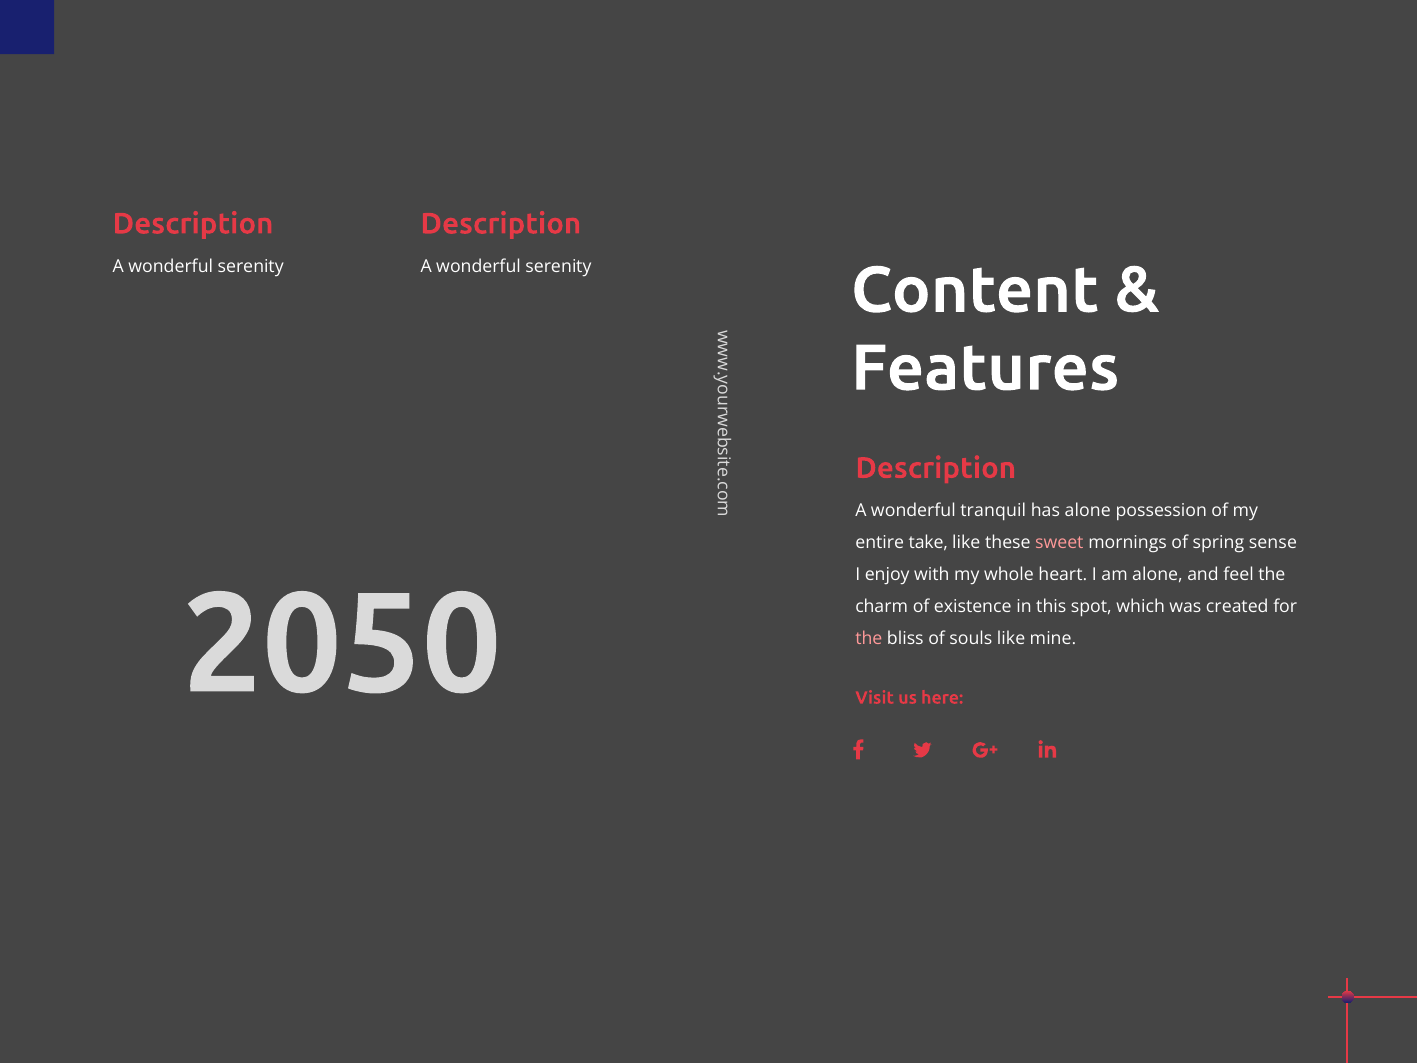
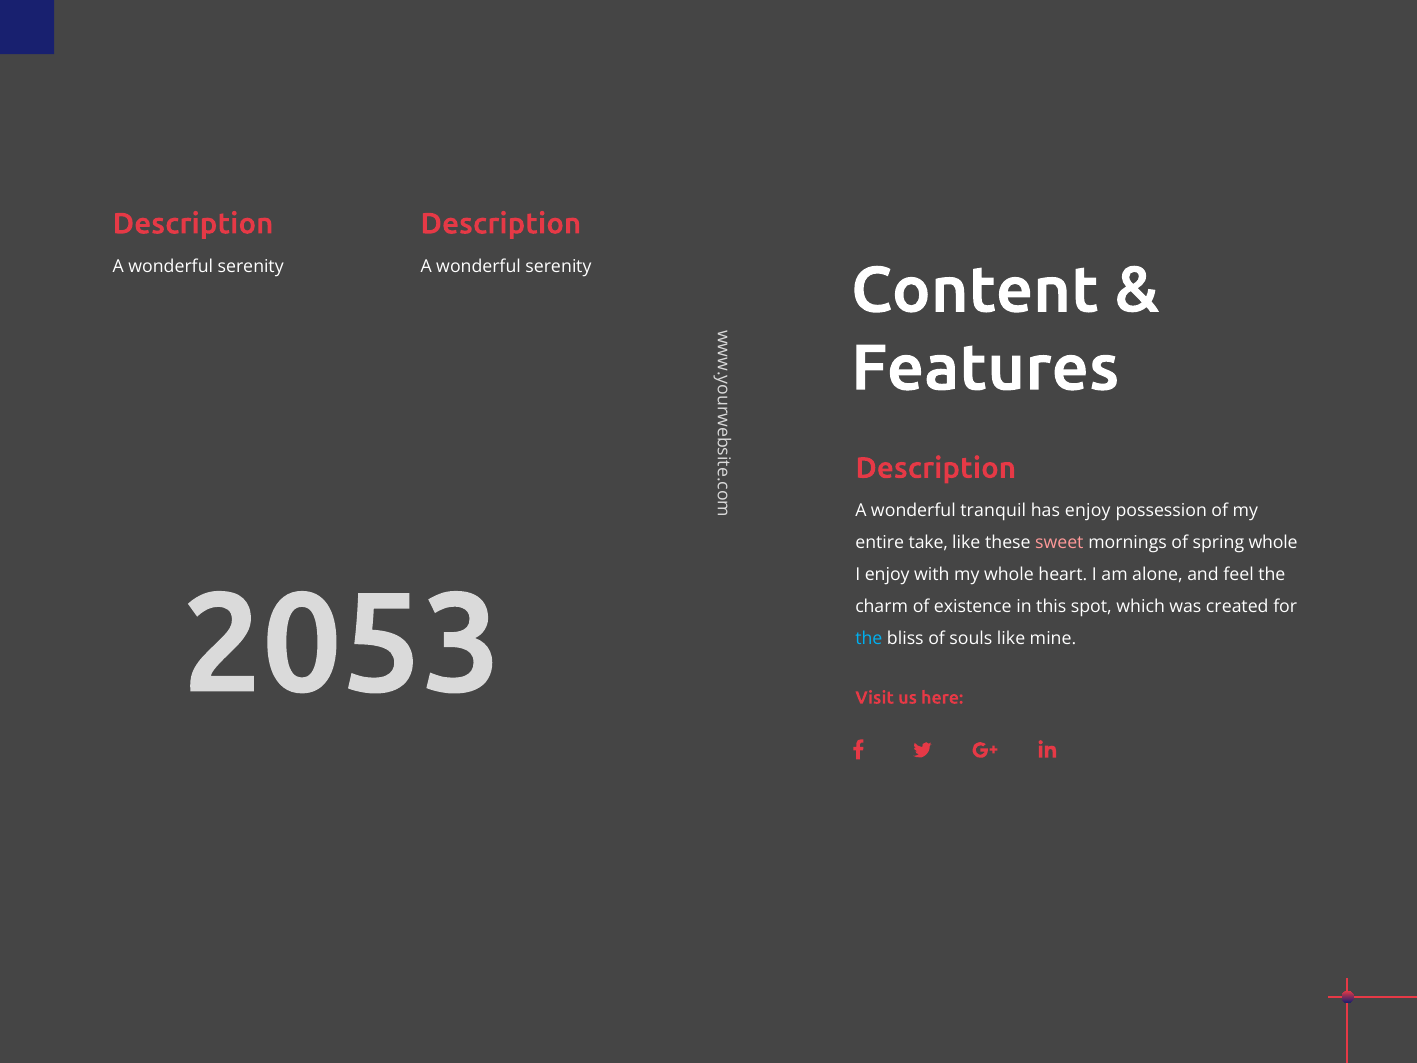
has alone: alone -> enjoy (1088, 510)
spring sense: sense -> whole (1273, 542)
2050: 2050 -> 2053 (342, 644)
the colour: pink -> light blue (869, 638)
